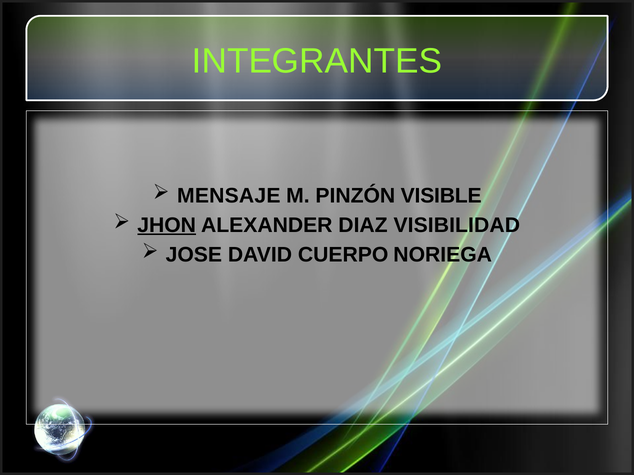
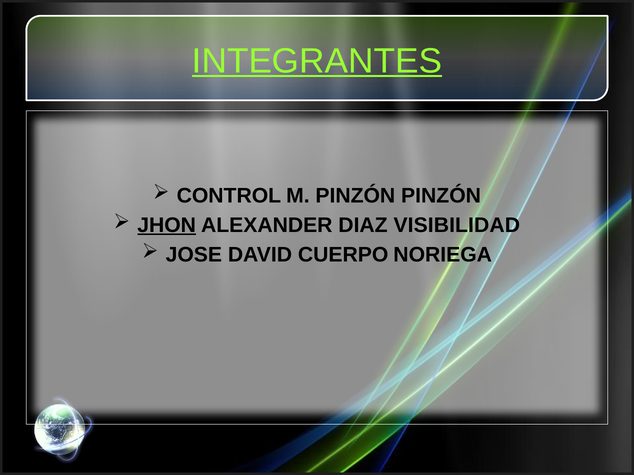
INTEGRANTES underline: none -> present (317, 61)
MENSAJE: MENSAJE -> CONTROL (229, 196)
PINZÓN VISIBLE: VISIBLE -> PINZÓN (441, 196)
